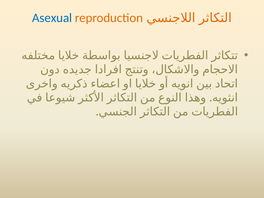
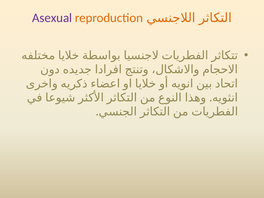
Asexual colour: blue -> purple (52, 18)
